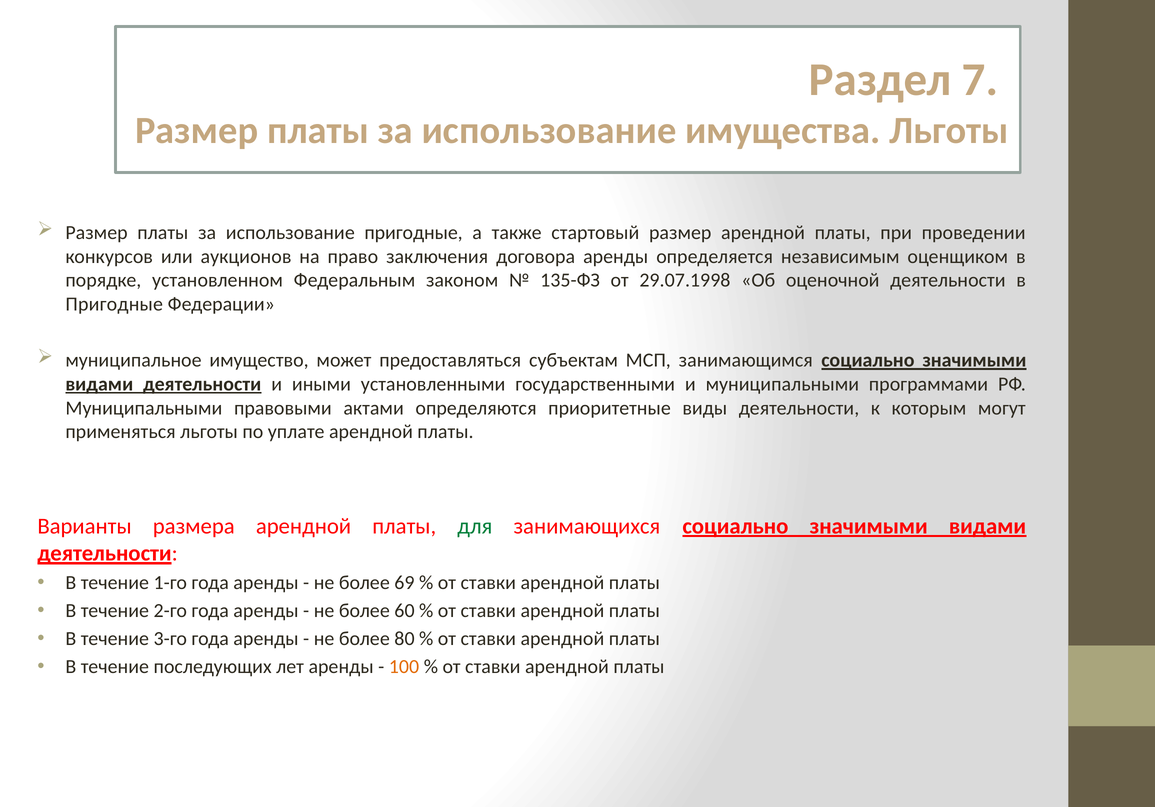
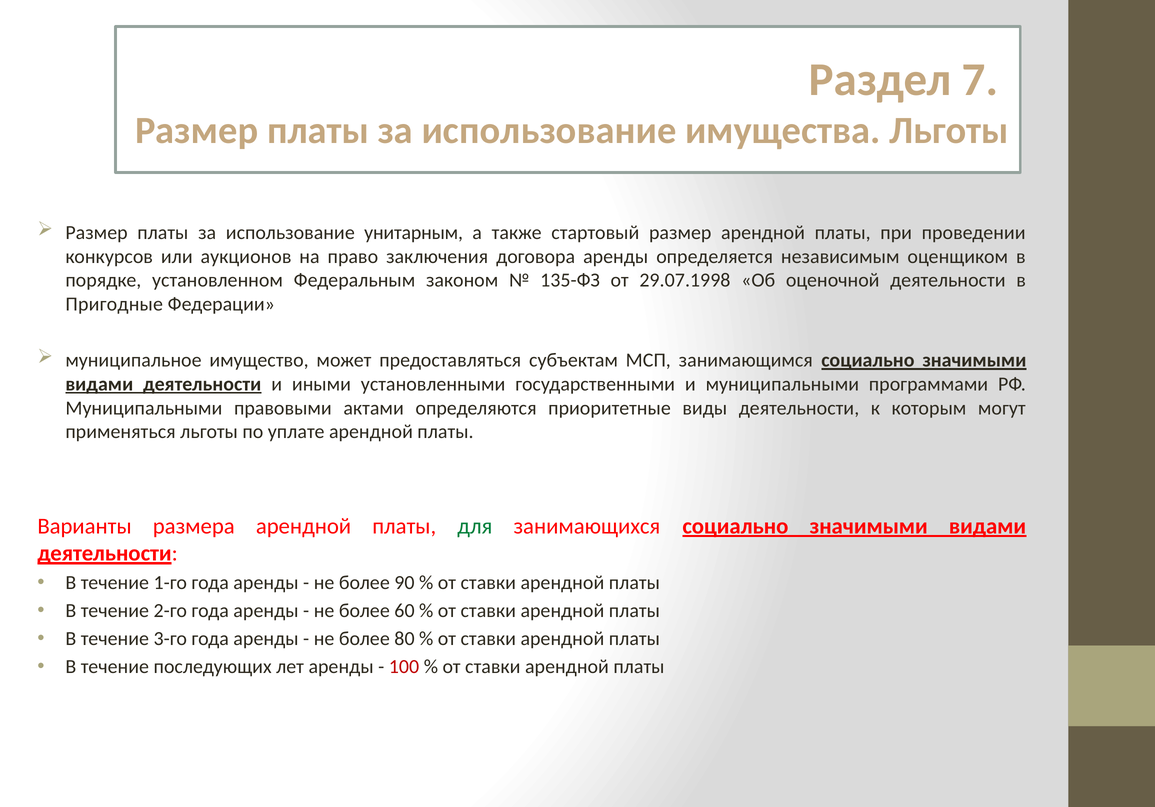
использование пригодные: пригодные -> унитарным (414, 233)
69: 69 -> 90 (404, 583)
100 colour: orange -> red (404, 667)
